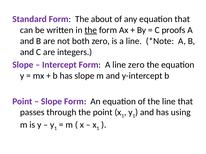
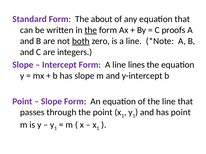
both underline: none -> present (81, 41)
line zero: zero -> lines (136, 65)
has using: using -> point (181, 113)
